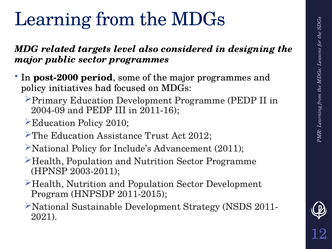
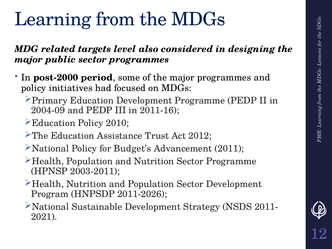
Include’s: Include’s -> Budget’s (132, 149)
2011-2015: 2011-2015 -> 2011-2026 (142, 194)
